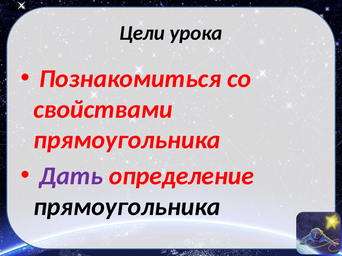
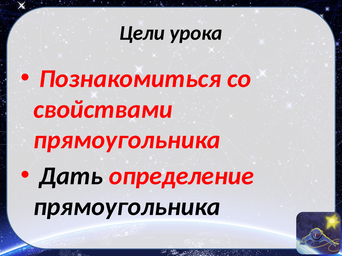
Дать colour: purple -> black (71, 176)
